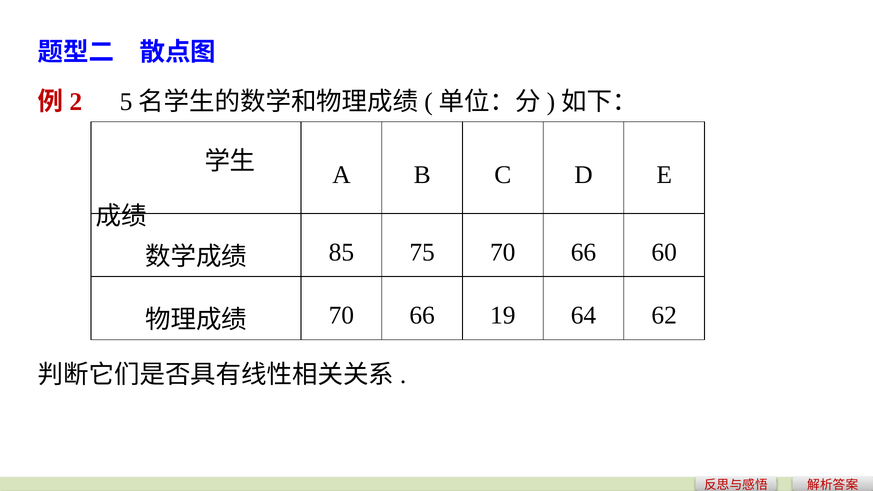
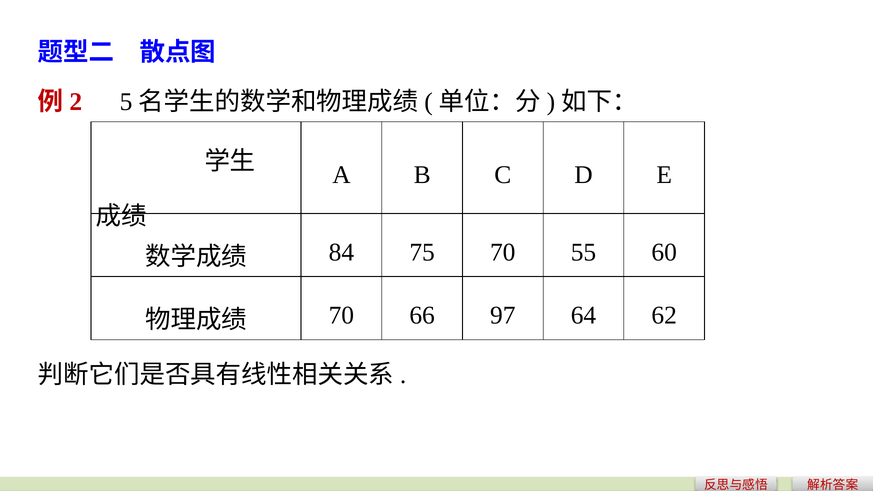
85: 85 -> 84 (341, 252)
75 70 66: 66 -> 55 (584, 252)
19: 19 -> 97 (503, 316)
